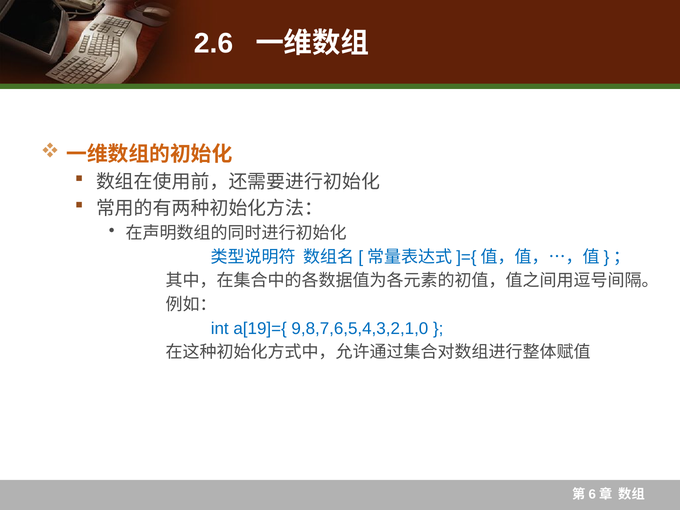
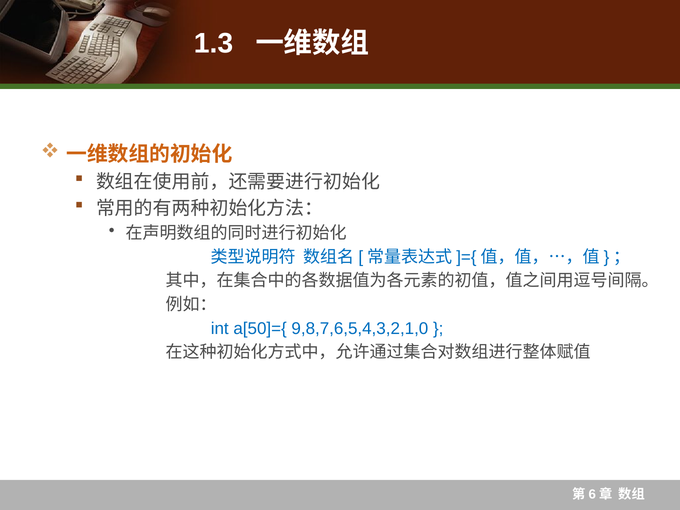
2.6: 2.6 -> 1.3 (213, 43)
a[19]={: a[19]={ -> a[50]={ (260, 328)
